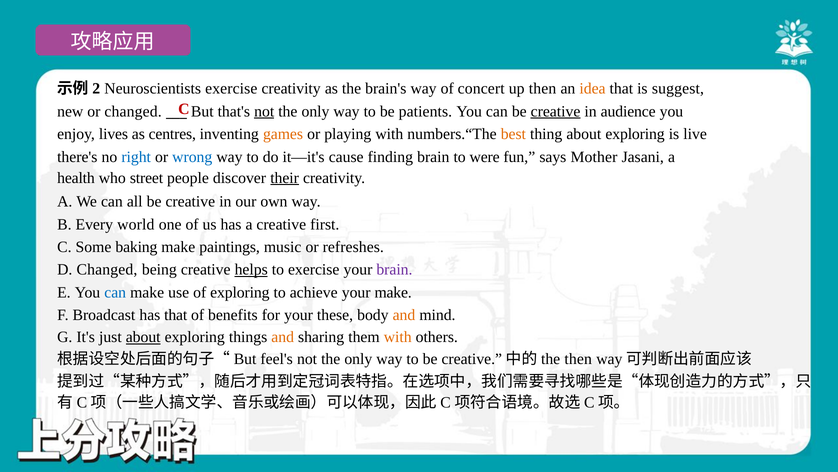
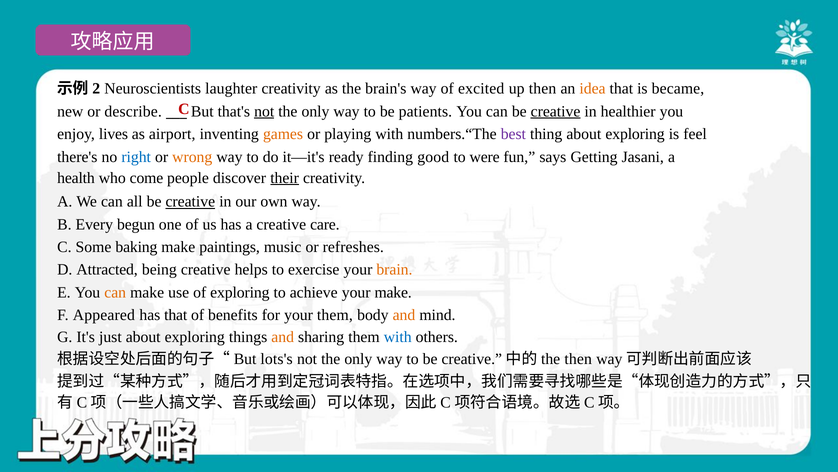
Neuroscientists exercise: exercise -> laughter (231, 89)
concert: concert -> excited (481, 89)
suggest: suggest -> became (678, 89)
or changed: changed -> describe (133, 111)
audience: audience -> healthier (628, 111)
centres: centres -> airport (172, 134)
best colour: orange -> purple (513, 134)
live: live -> feel (695, 134)
wrong colour: blue -> orange (192, 157)
cause: cause -> ready (346, 157)
finding brain: brain -> good (433, 157)
Mother: Mother -> Getting (594, 157)
street: street -> come (147, 178)
creative underline: none -> present (190, 201)
world: world -> begun (136, 224)
first: first -> care (325, 224)
D Changed: Changed -> Attracted (107, 269)
helps underline: present -> none (251, 269)
brain colour: purple -> orange (394, 269)
can colour: blue -> orange (115, 292)
Broadcast: Broadcast -> Appeared (104, 315)
your these: these -> them (335, 315)
about underline: present -> none (143, 337)
with colour: orange -> blue (398, 337)
feel's: feel's -> lots's (277, 358)
